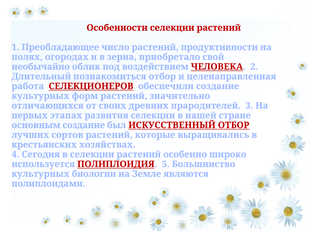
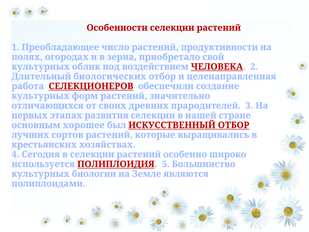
необычайно: необычайно -> культурных (41, 67)
познакомиться: познакомиться -> биологических (110, 76)
основным создание: создание -> хорошее (84, 125)
